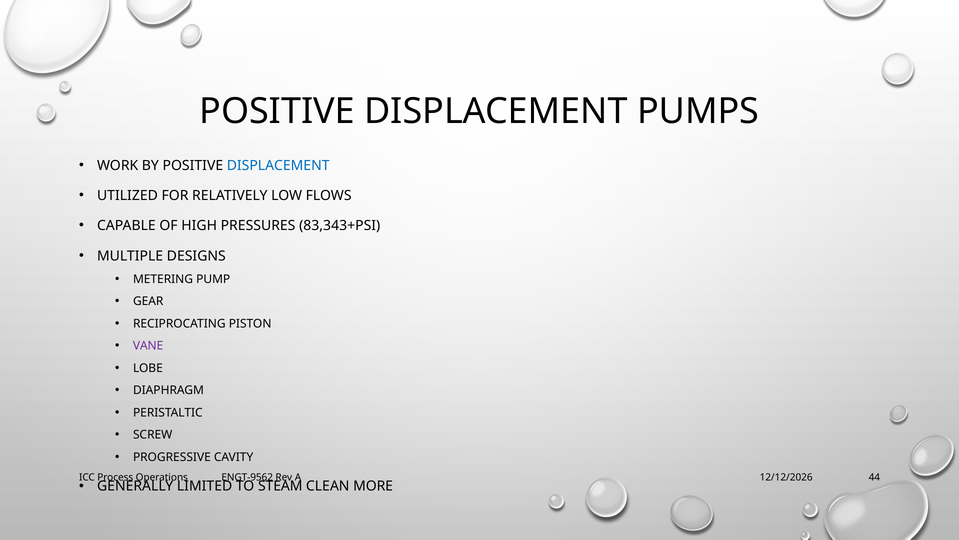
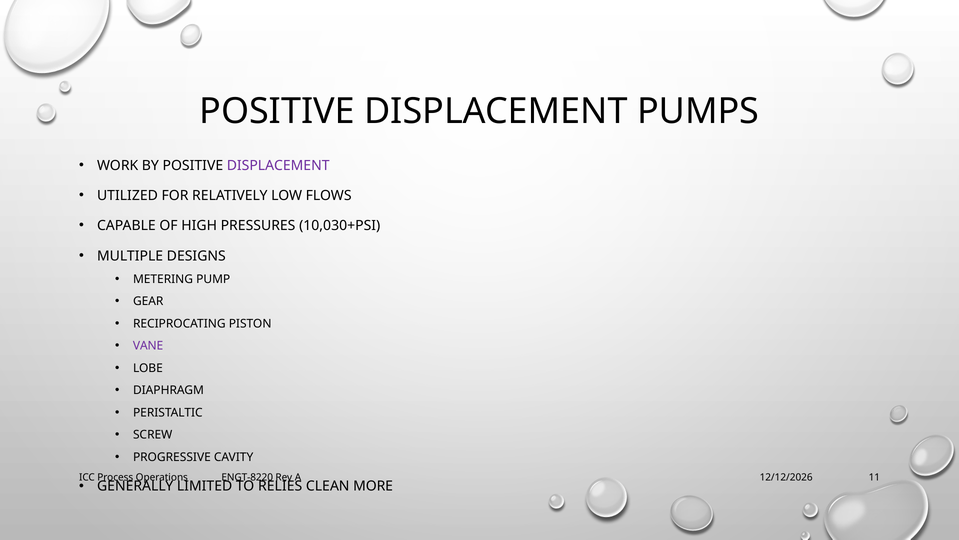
DISPLACEMENT colour: blue -> purple (278, 165)
83,343+PSI: 83,343+PSI -> 10,030+PSI (340, 225)
ENGT-9562: ENGT-9562 -> ENGT-8220 (247, 477)
44: 44 -> 11 (874, 477)
STEAM: STEAM -> RELIES (280, 486)
